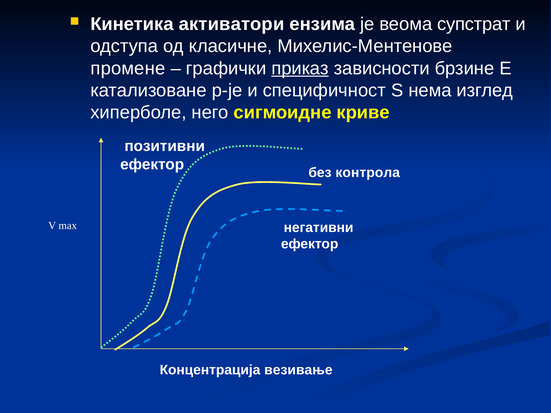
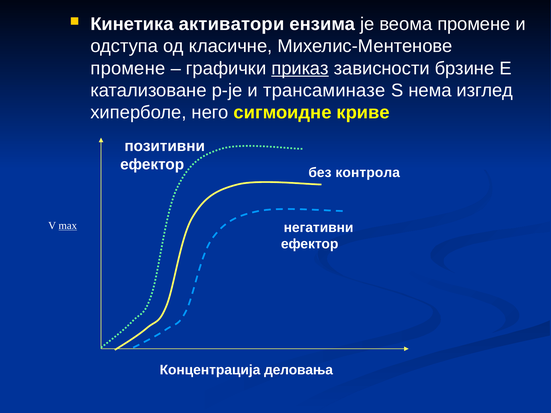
веома супстрат: супстрат -> промене (474, 24)
специфичност: специфичност -> трансаминaзе (324, 90)
max underline: none -> present (68, 226)
везивање: везивање -> деловања (299, 370)
